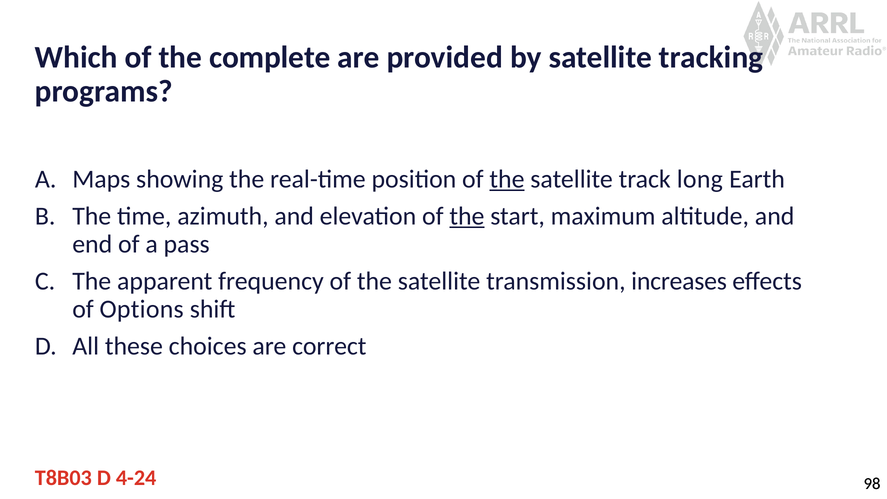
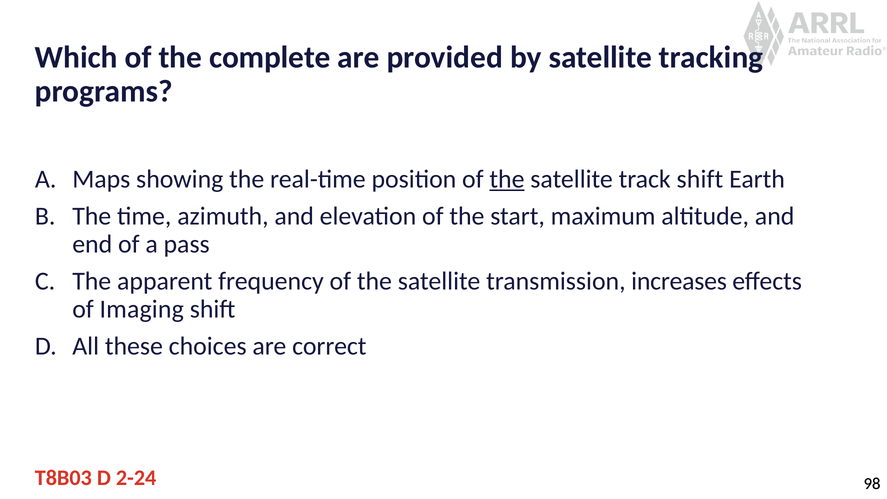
track long: long -> shift (700, 179)
the underline: present -> none (467, 216)
Options: Options -> Imaging (142, 309)
4-24: 4-24 -> 2-24 (136, 478)
